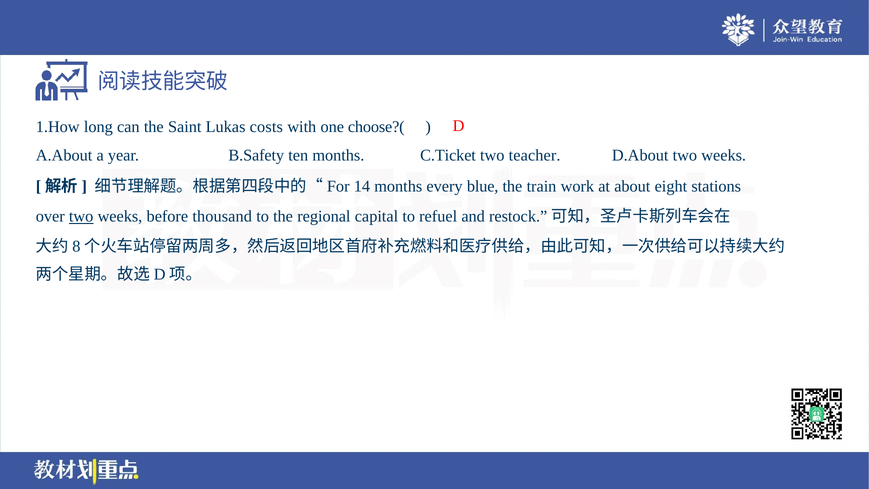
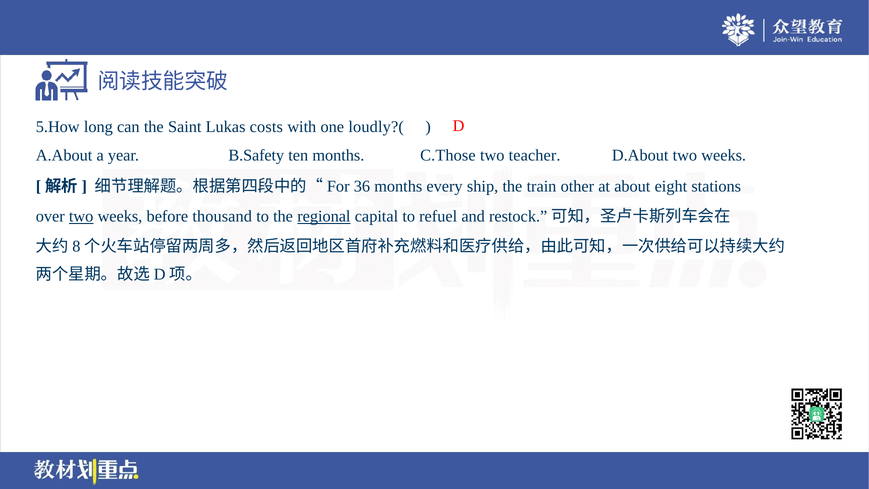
1.How: 1.How -> 5.How (58, 127)
choose?(: choose?( -> loudly?( (376, 127)
C.Ticket: C.Ticket -> C.Those (448, 155)
14: 14 -> 36 (362, 187)
blue: blue -> ship (483, 187)
work: work -> other (577, 187)
regional underline: none -> present (324, 216)
